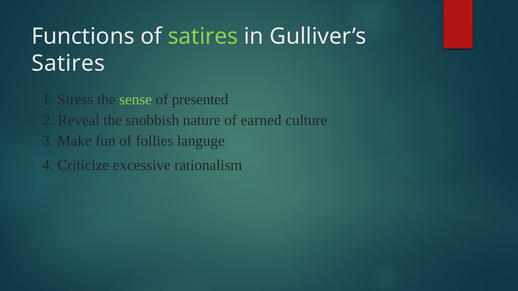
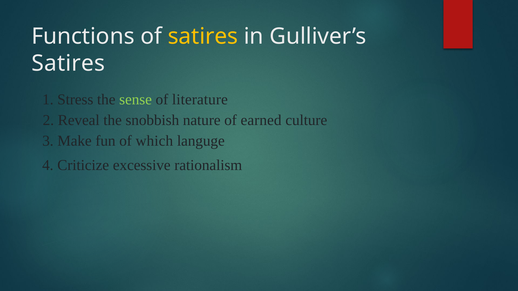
satires colour: light green -> yellow (203, 36)
presented: presented -> literature (200, 100)
follies: follies -> which (154, 141)
